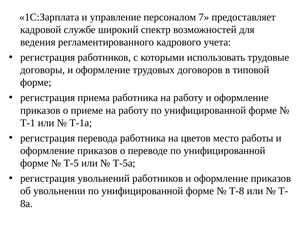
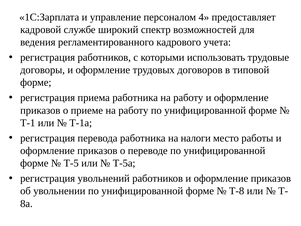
7: 7 -> 4 (204, 17)
цветов: цветов -> налоги (196, 138)
